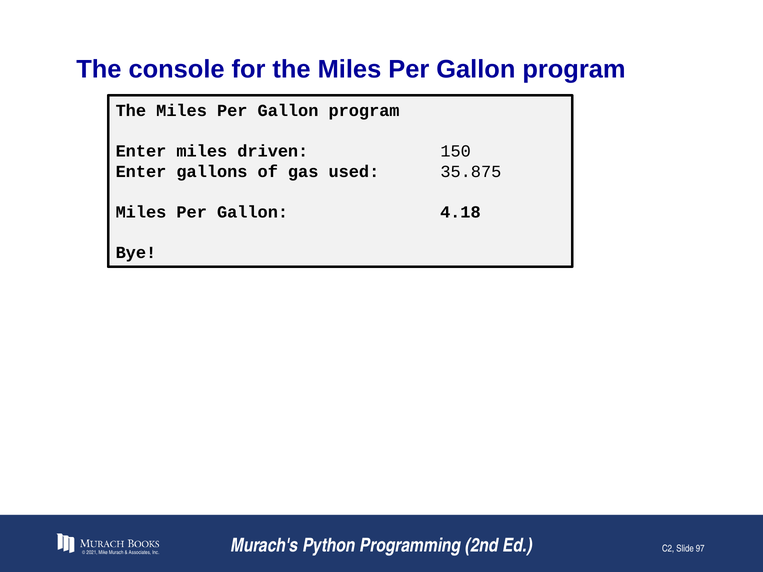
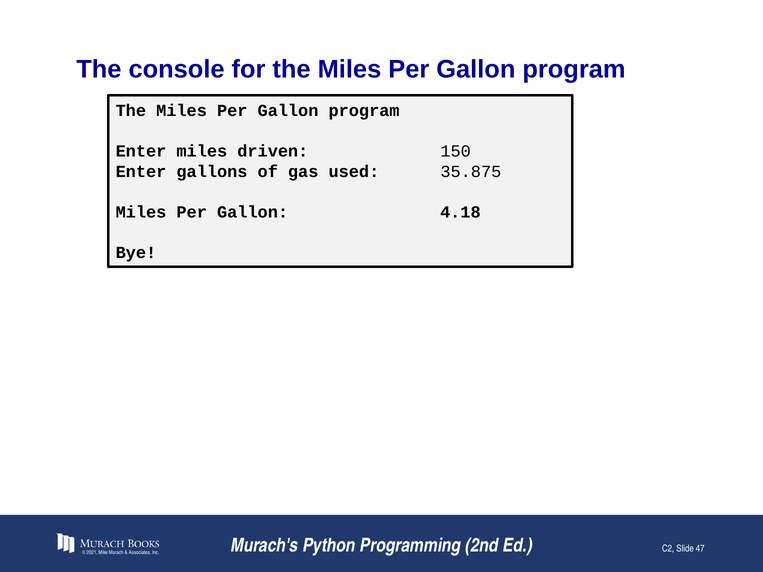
97: 97 -> 47 (700, 549)
